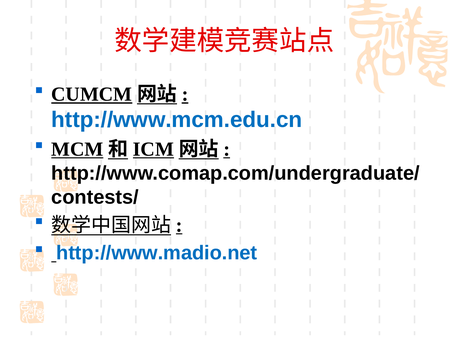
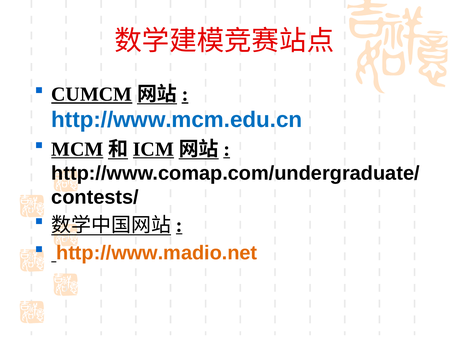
http://www.madio.net colour: blue -> orange (157, 253)
